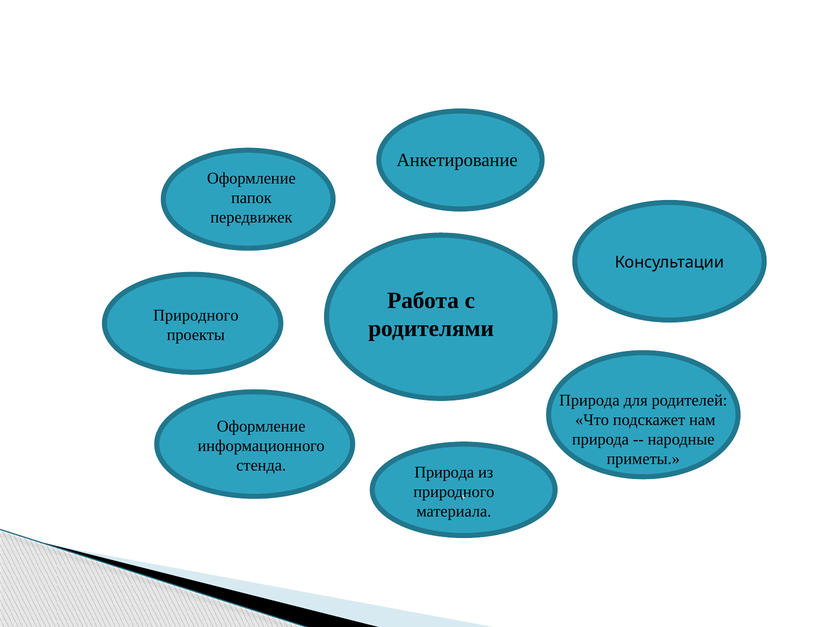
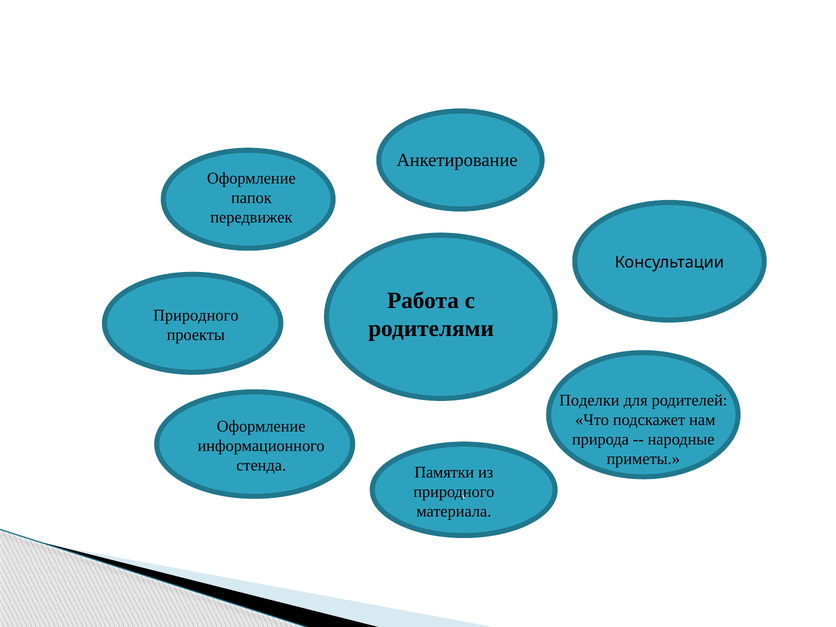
Природа: Природа -> Поделки (589, 400)
стенда Природа: Природа -> Памятки (444, 472)
